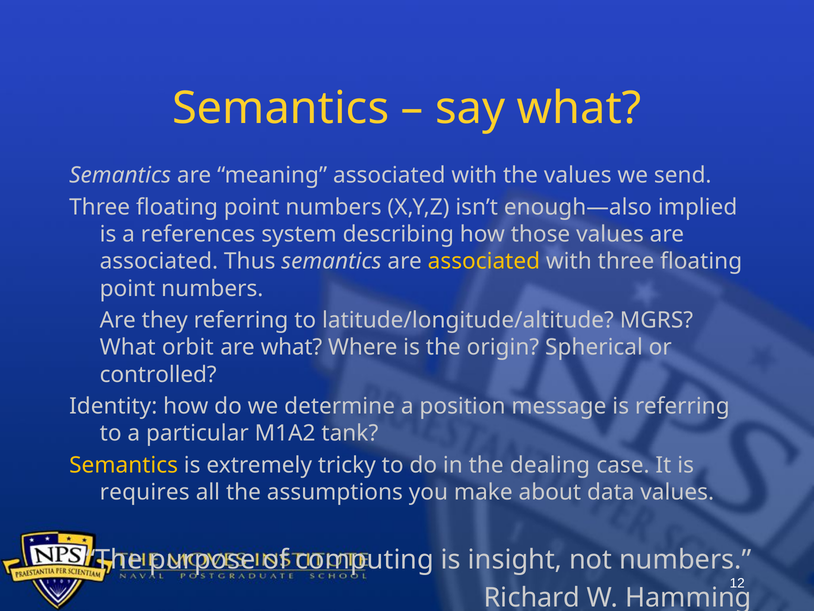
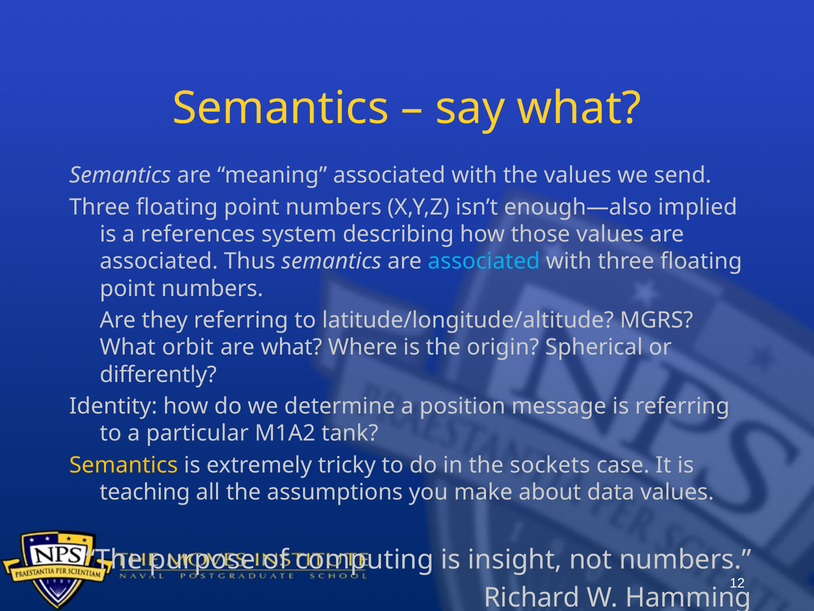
associated colour: yellow -> light blue (484, 261)
controlled: controlled -> differently (158, 374)
dealing: dealing -> sockets (550, 465)
requires: requires -> teaching (145, 492)
